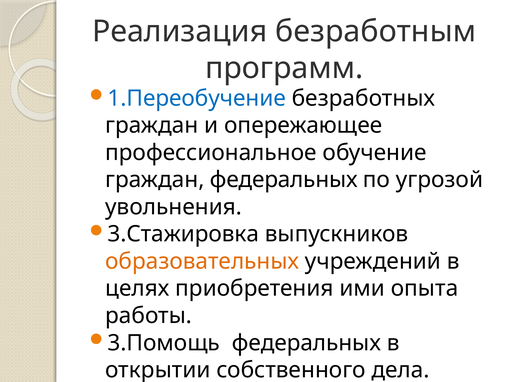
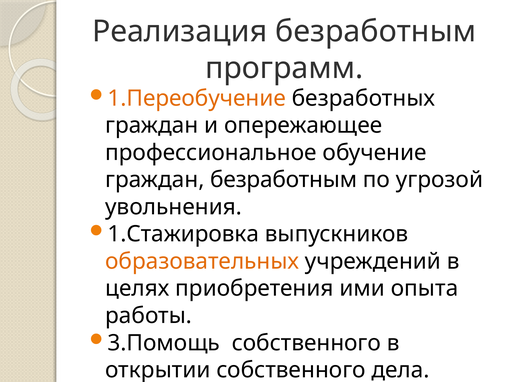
1.Переобучение colour: blue -> orange (197, 98)
граждан федеральных: федеральных -> безработным (284, 180)
3.Стажировка: 3.Стажировка -> 1.Стажировка (183, 234)
3.Помощь федеральных: федеральных -> собственного (306, 343)
